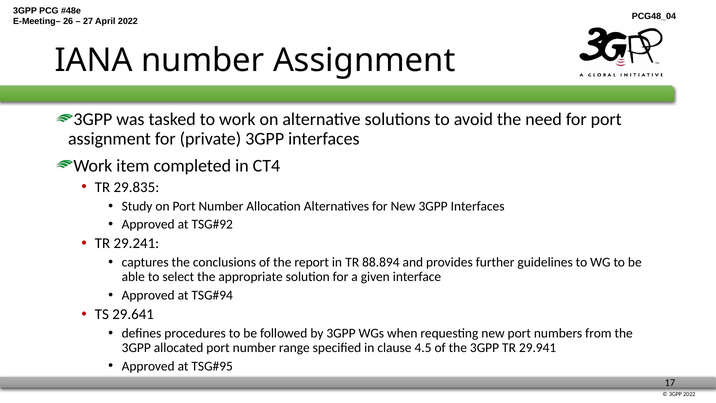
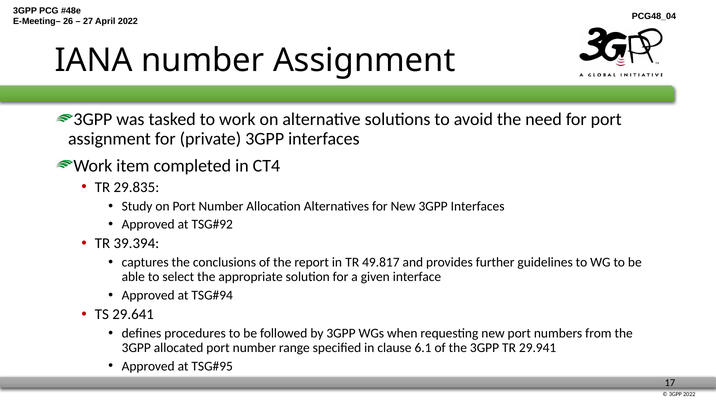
29.241: 29.241 -> 39.394 (136, 243)
88.894: 88.894 -> 49.817 (381, 262)
4.5: 4.5 -> 6.1 (423, 348)
